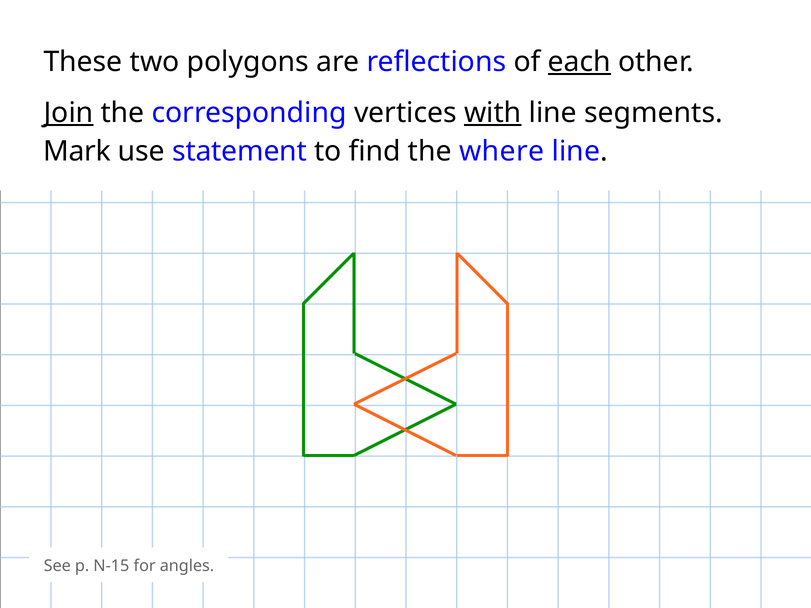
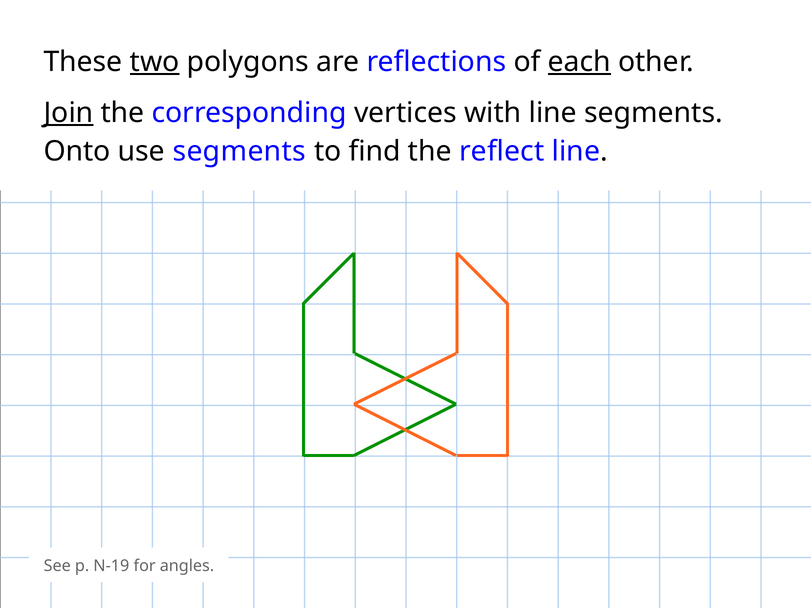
two underline: none -> present (155, 62)
with underline: present -> none (493, 113)
Mark: Mark -> Onto (77, 152)
use statement: statement -> segments (239, 152)
where: where -> reflect (502, 152)
N-15: N-15 -> N-19 (111, 566)
